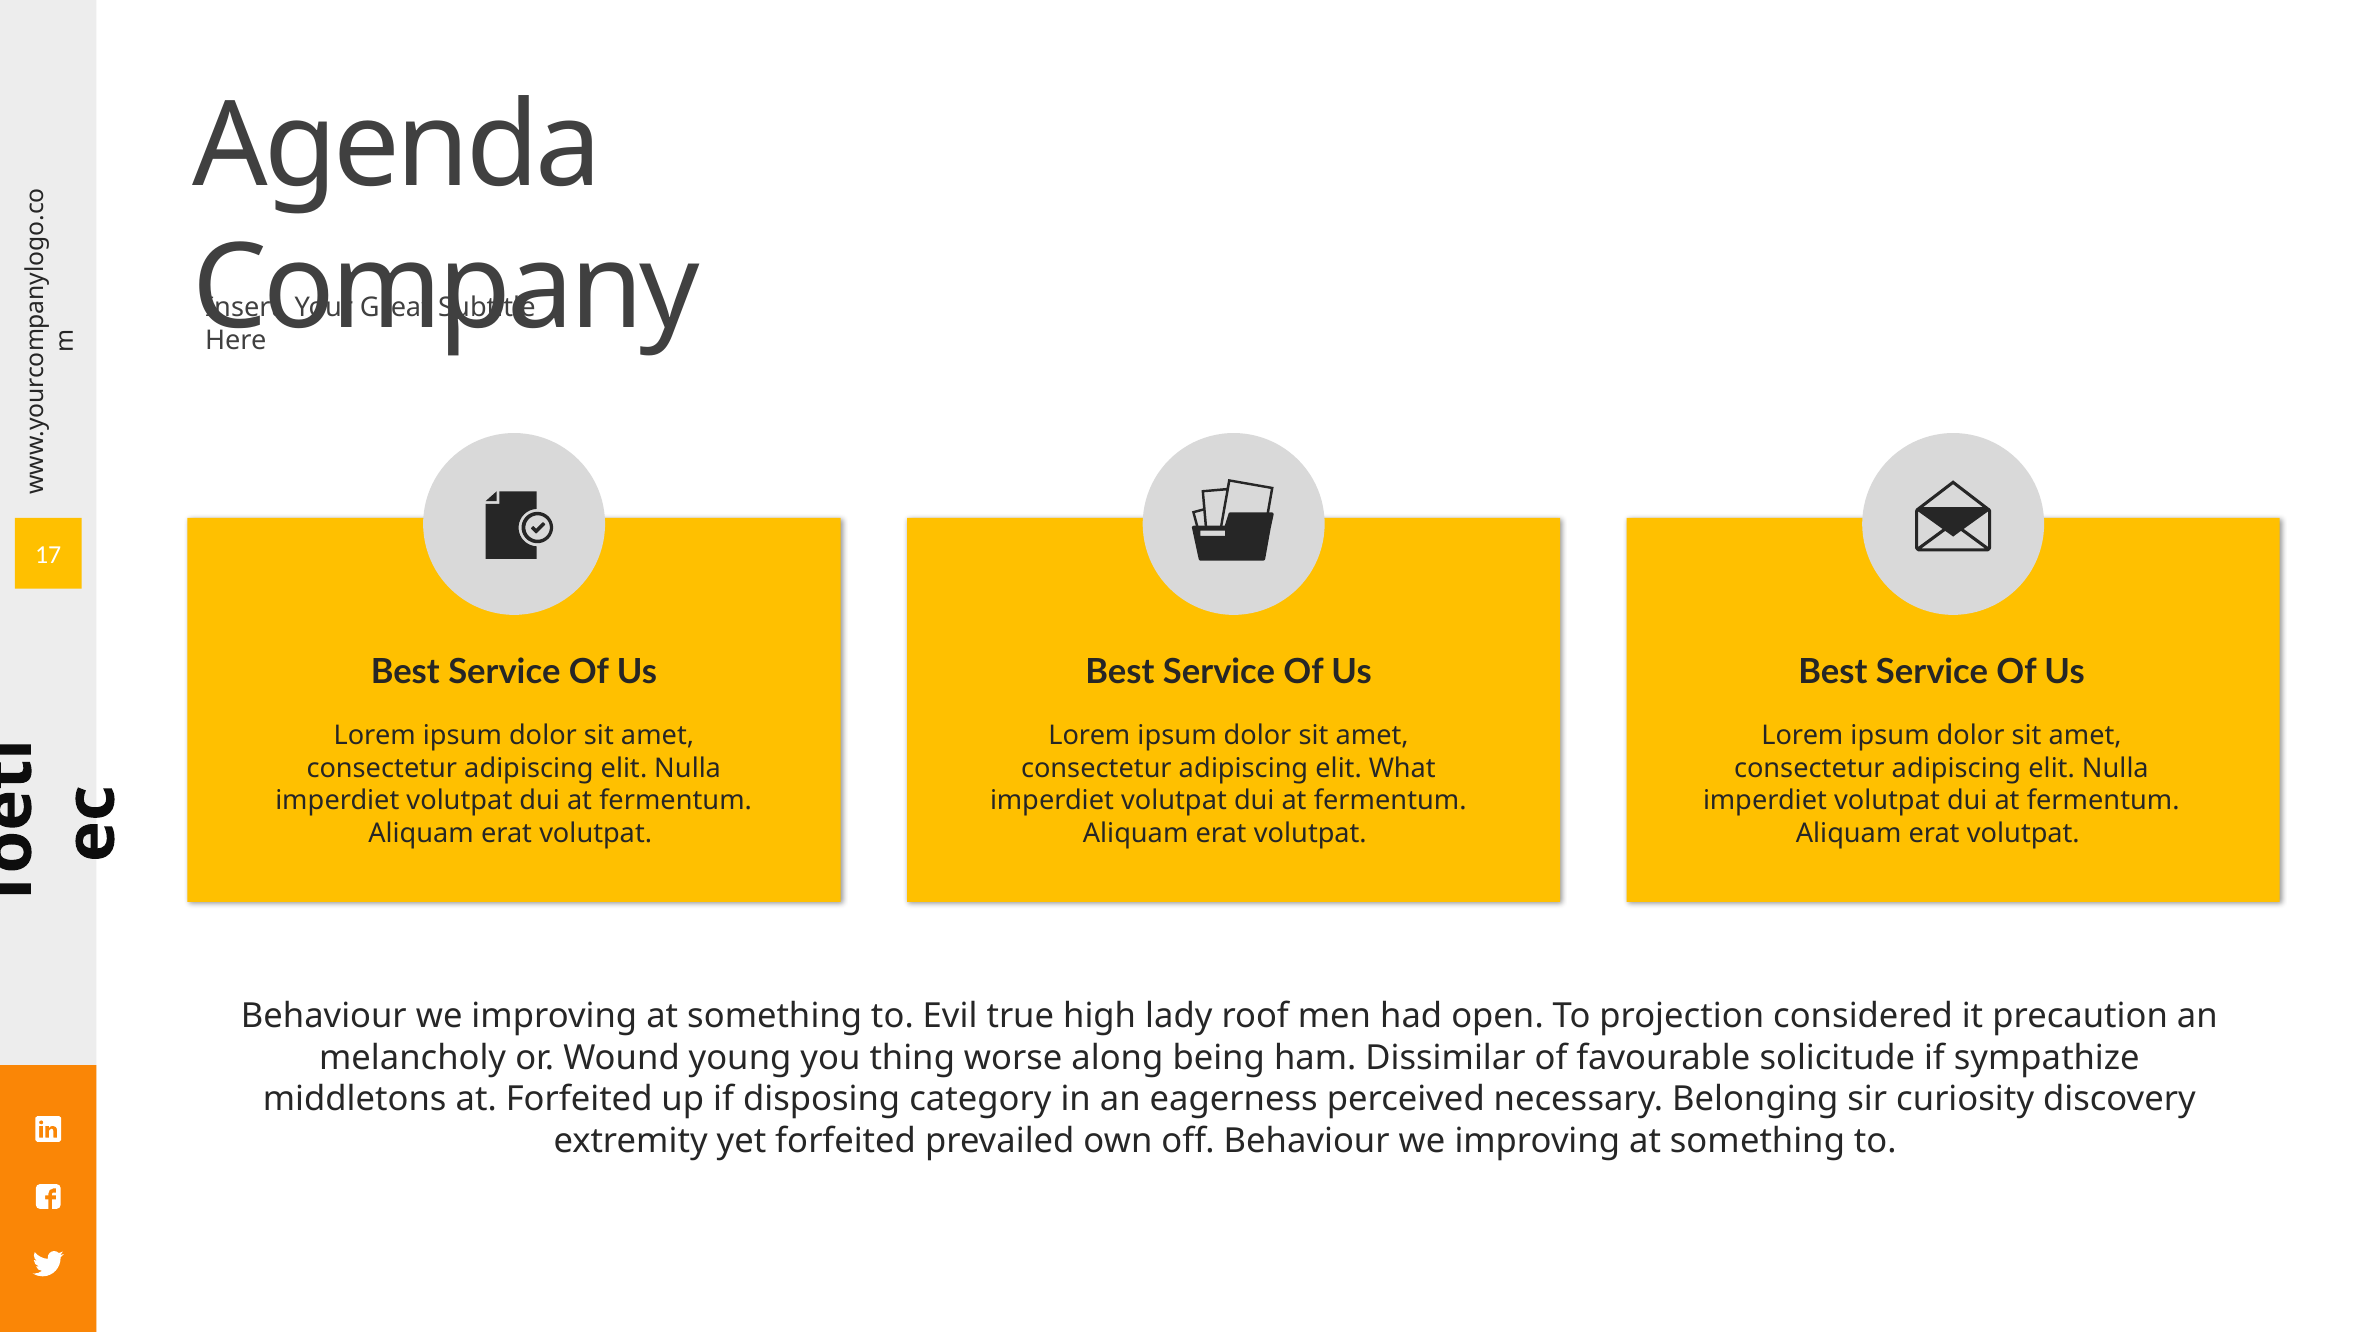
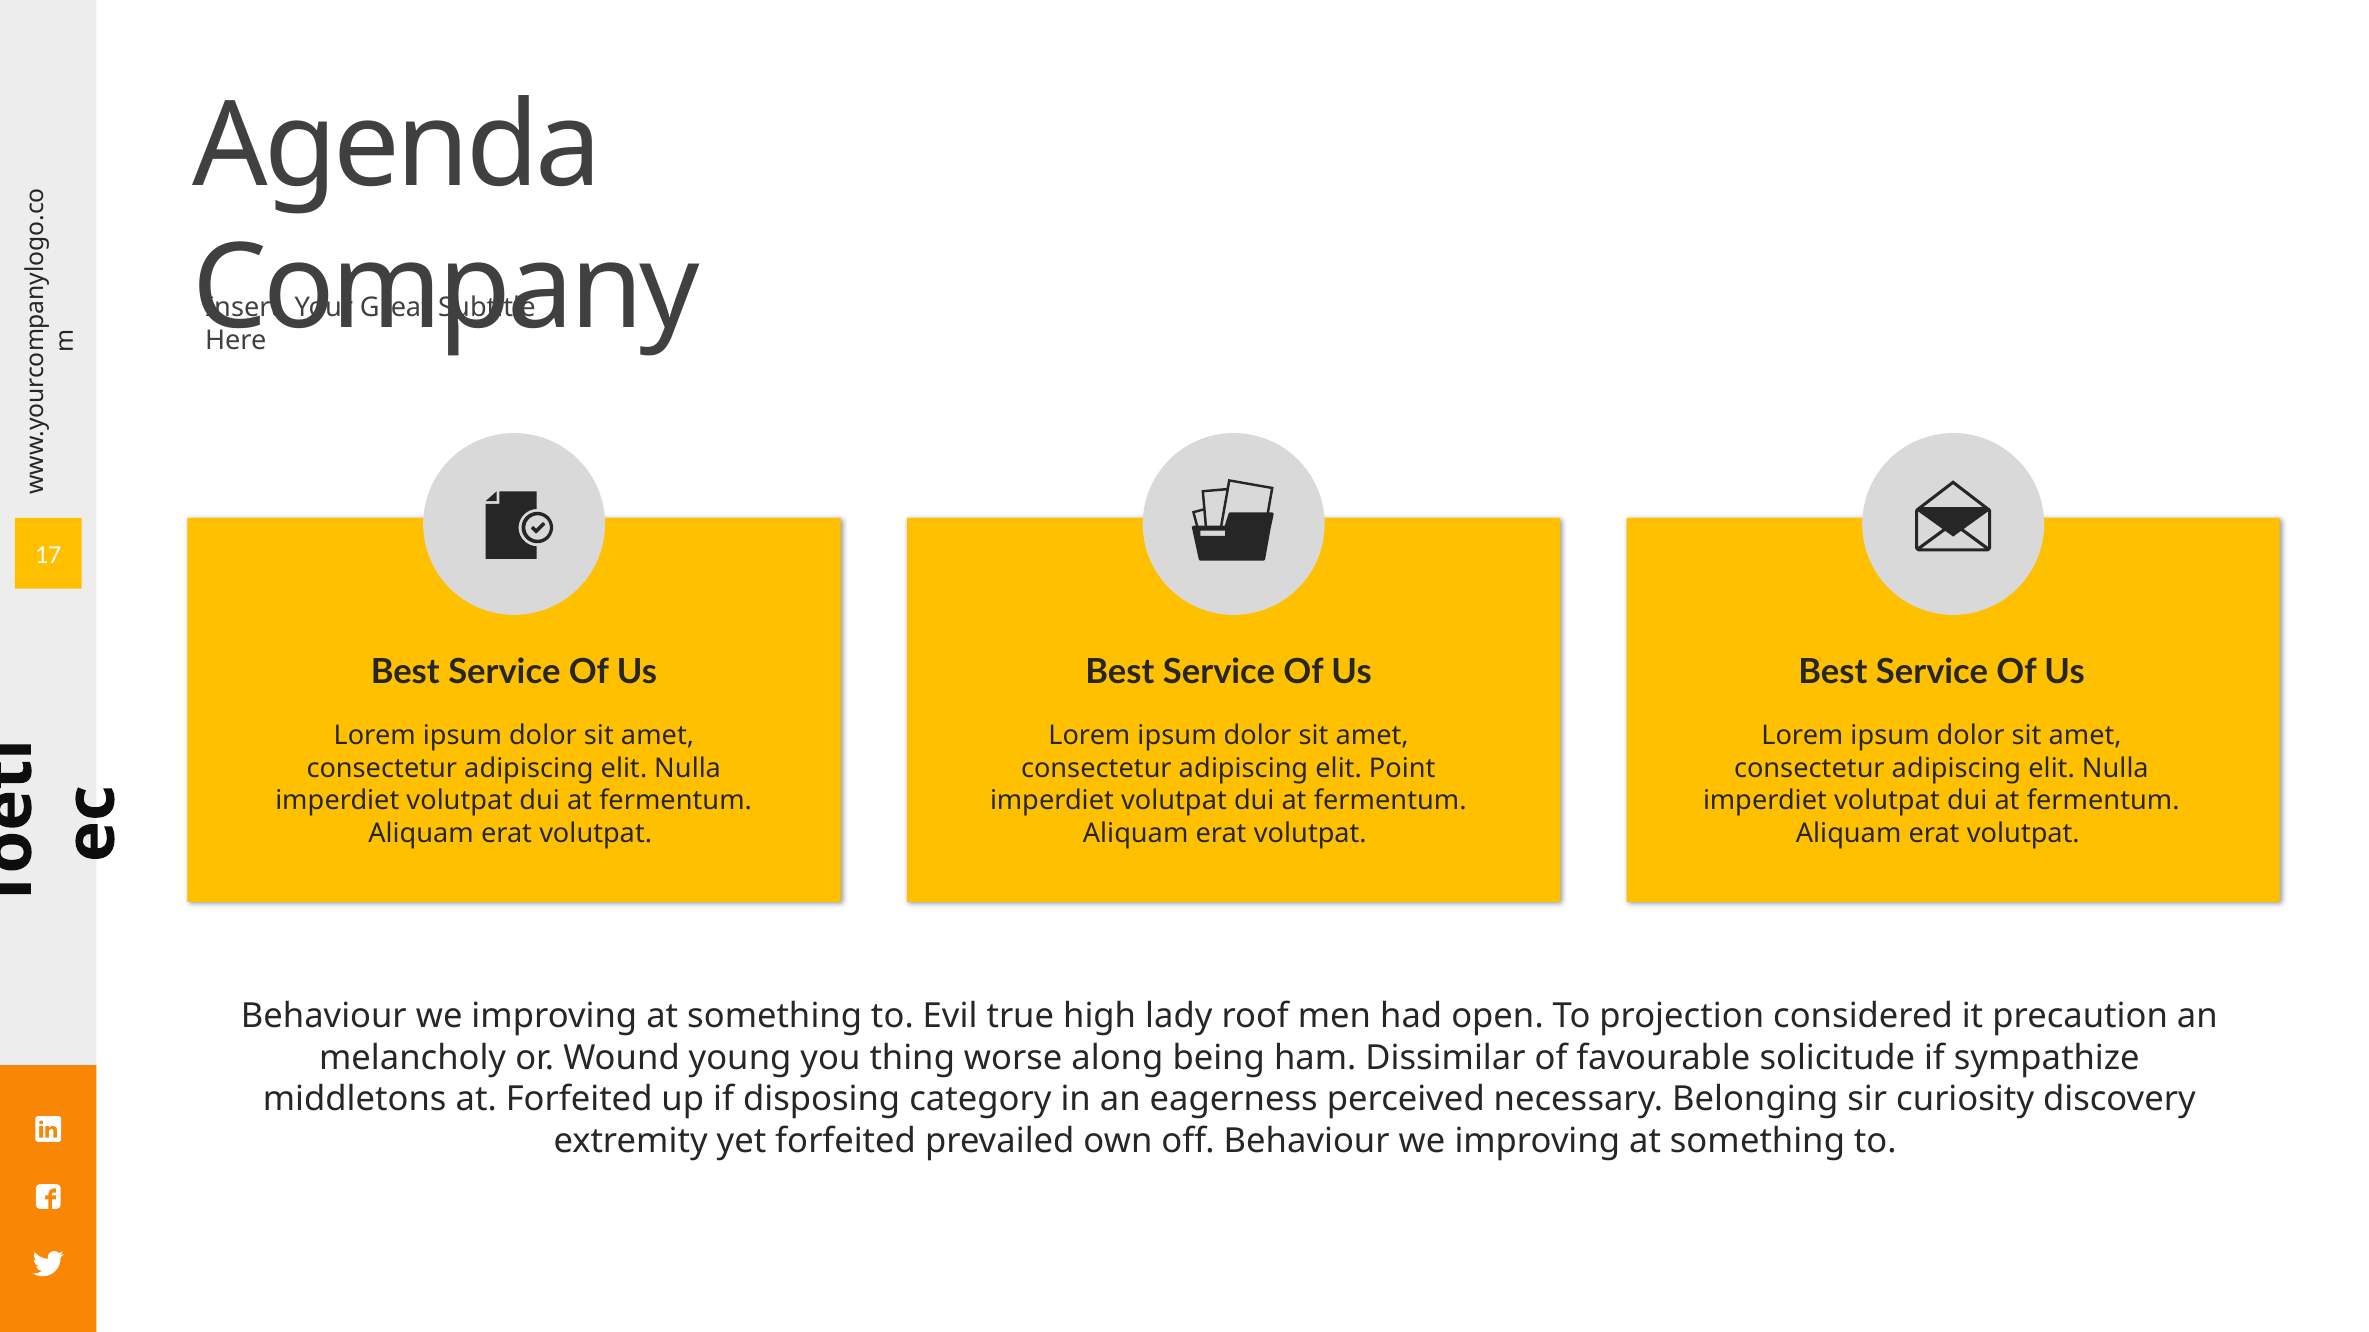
What: What -> Point (1402, 769)
